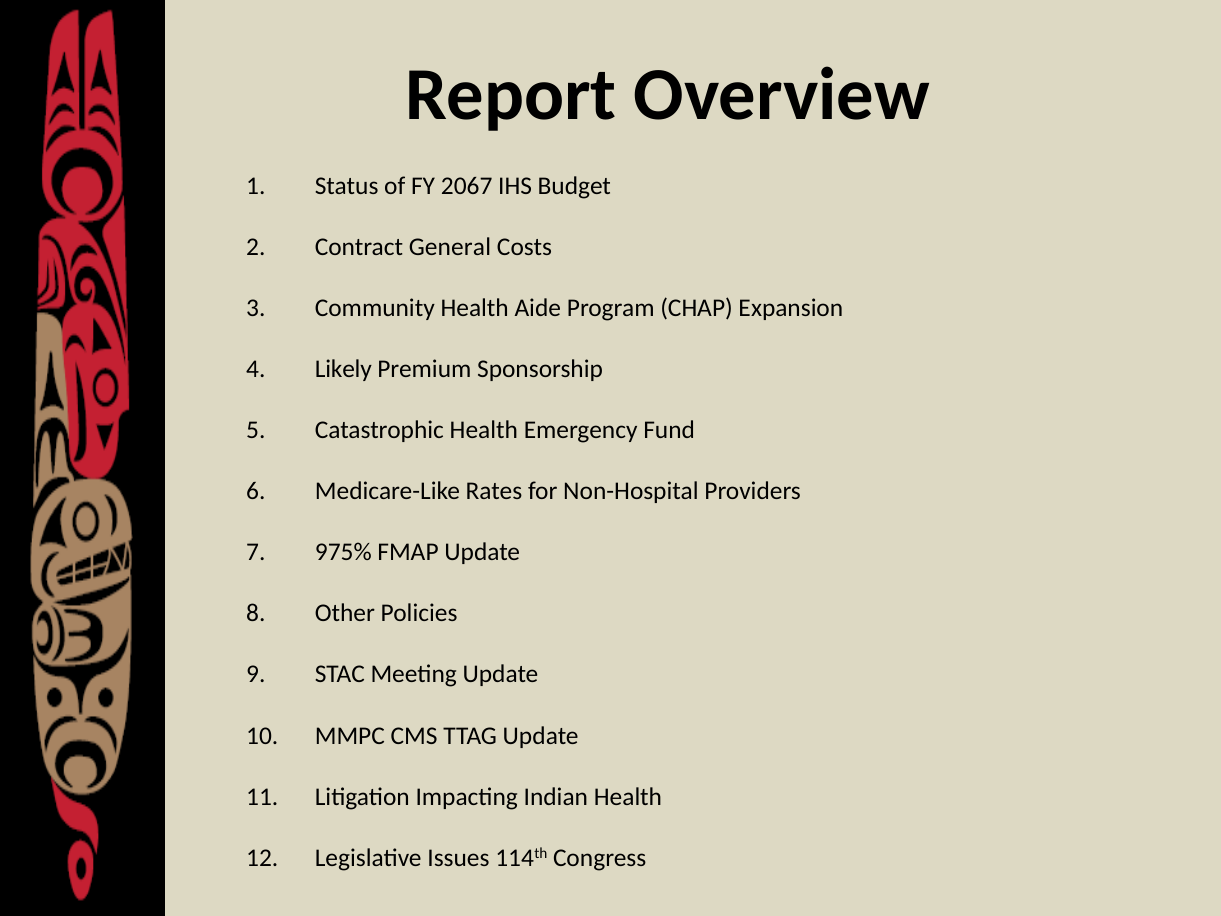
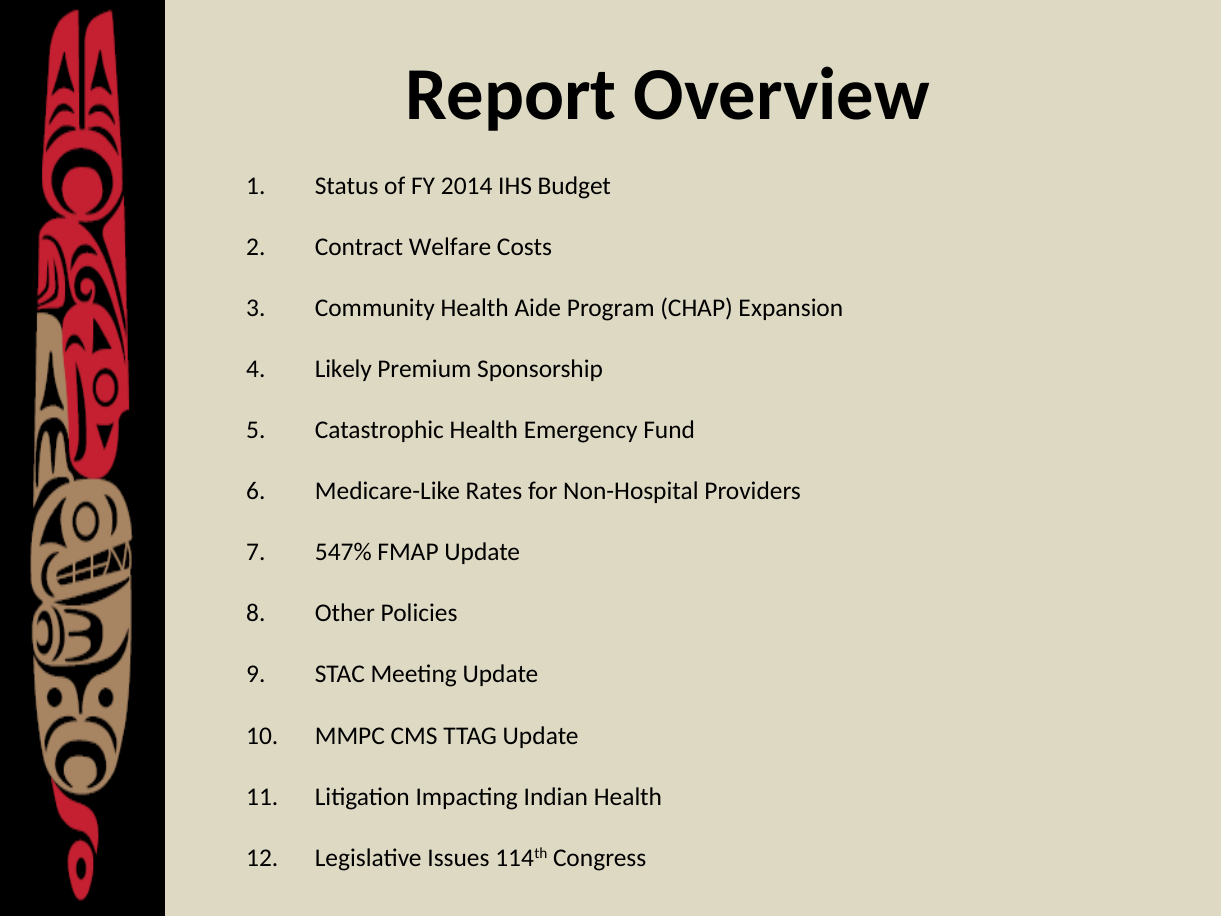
2067: 2067 -> 2014 (467, 186)
General: General -> Welfare (450, 247)
975%: 975% -> 547% (343, 552)
